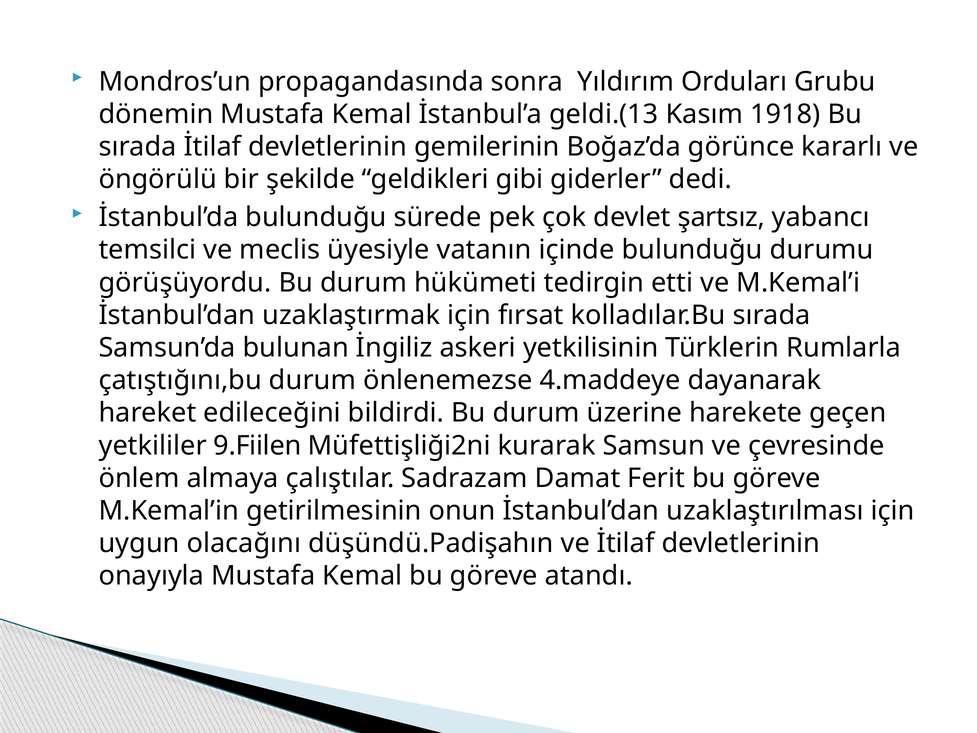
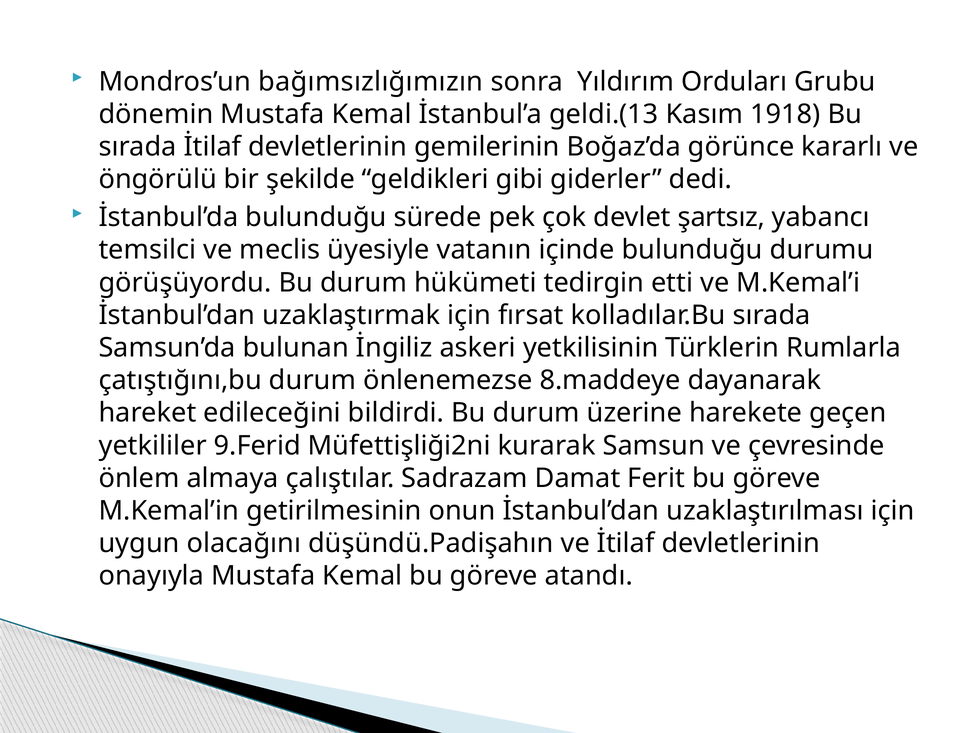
propagandasında: propagandasında -> bağımsızlığımızın (371, 82)
4.maddeye: 4.maddeye -> 8.maddeye (610, 380)
9.Fiilen: 9.Fiilen -> 9.Ferid (257, 445)
